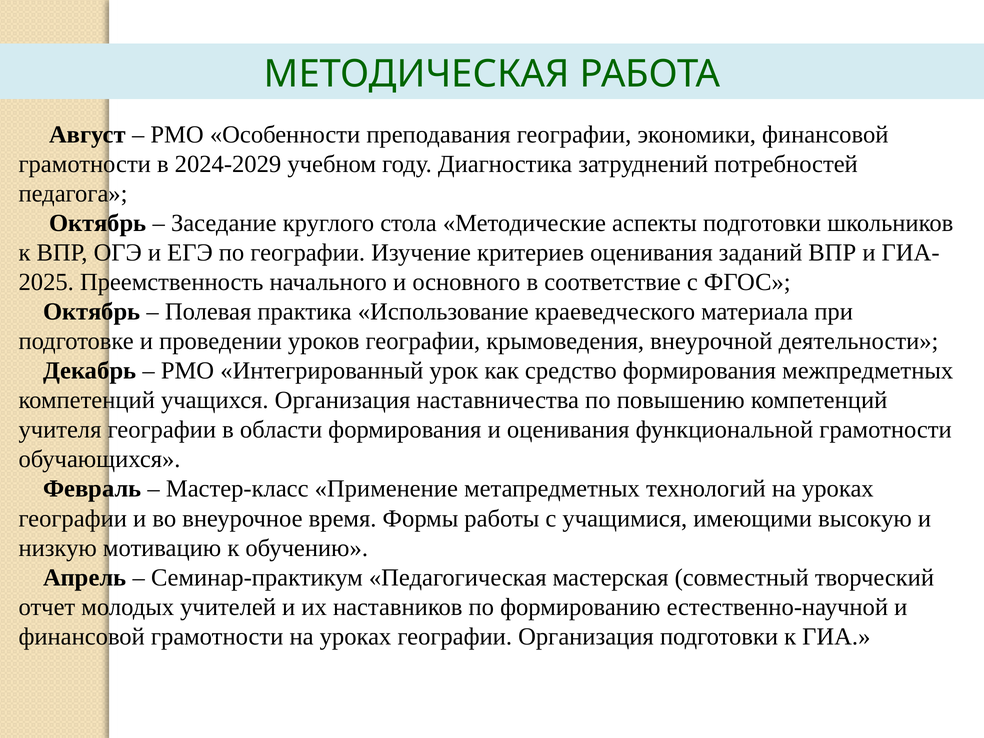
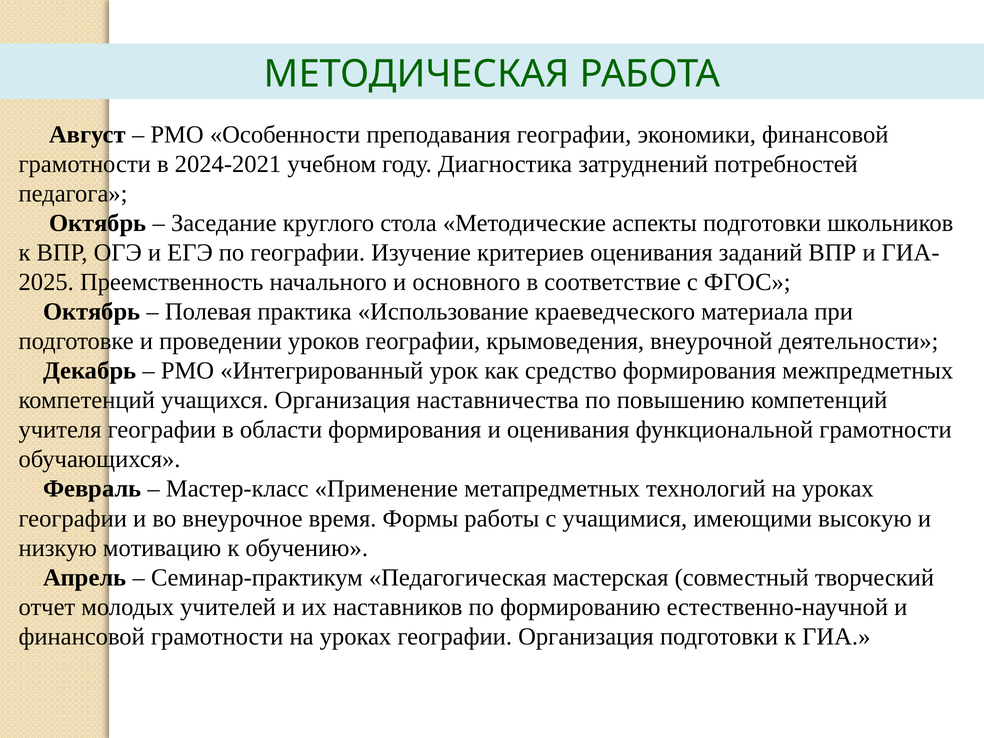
2024-2029: 2024-2029 -> 2024-2021 (228, 164)
